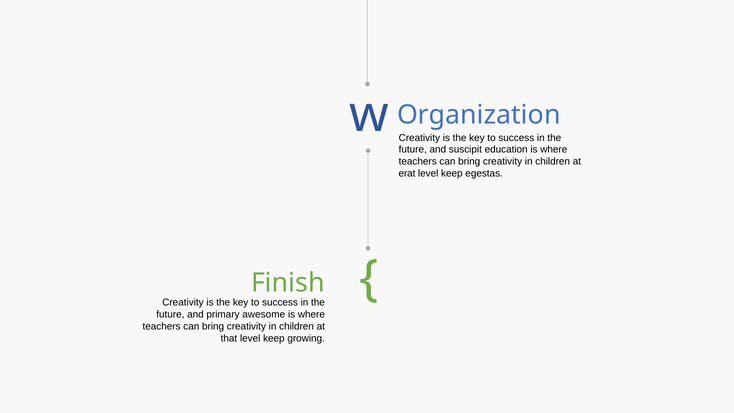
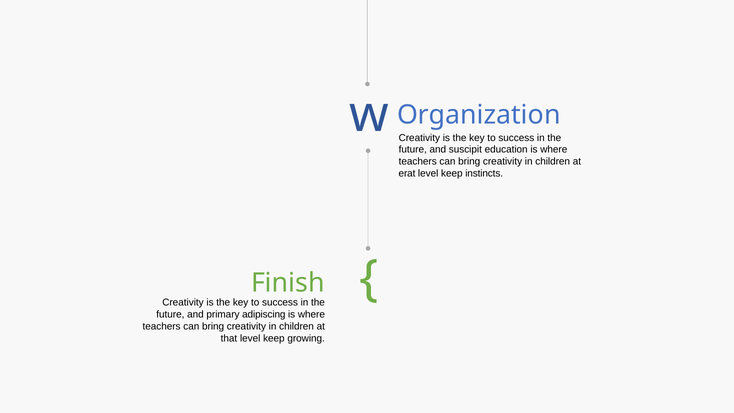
egestas: egestas -> instincts (484, 174)
awesome: awesome -> adipiscing (264, 315)
